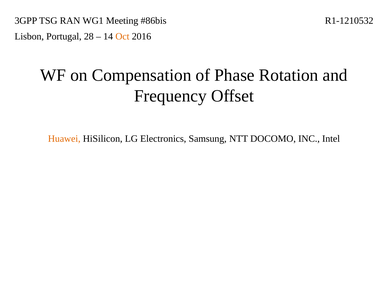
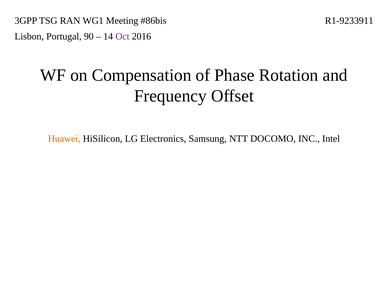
R1-1210532: R1-1210532 -> R1-9233911 (349, 21)
28: 28 -> 90 (89, 36)
Oct colour: orange -> purple (122, 36)
